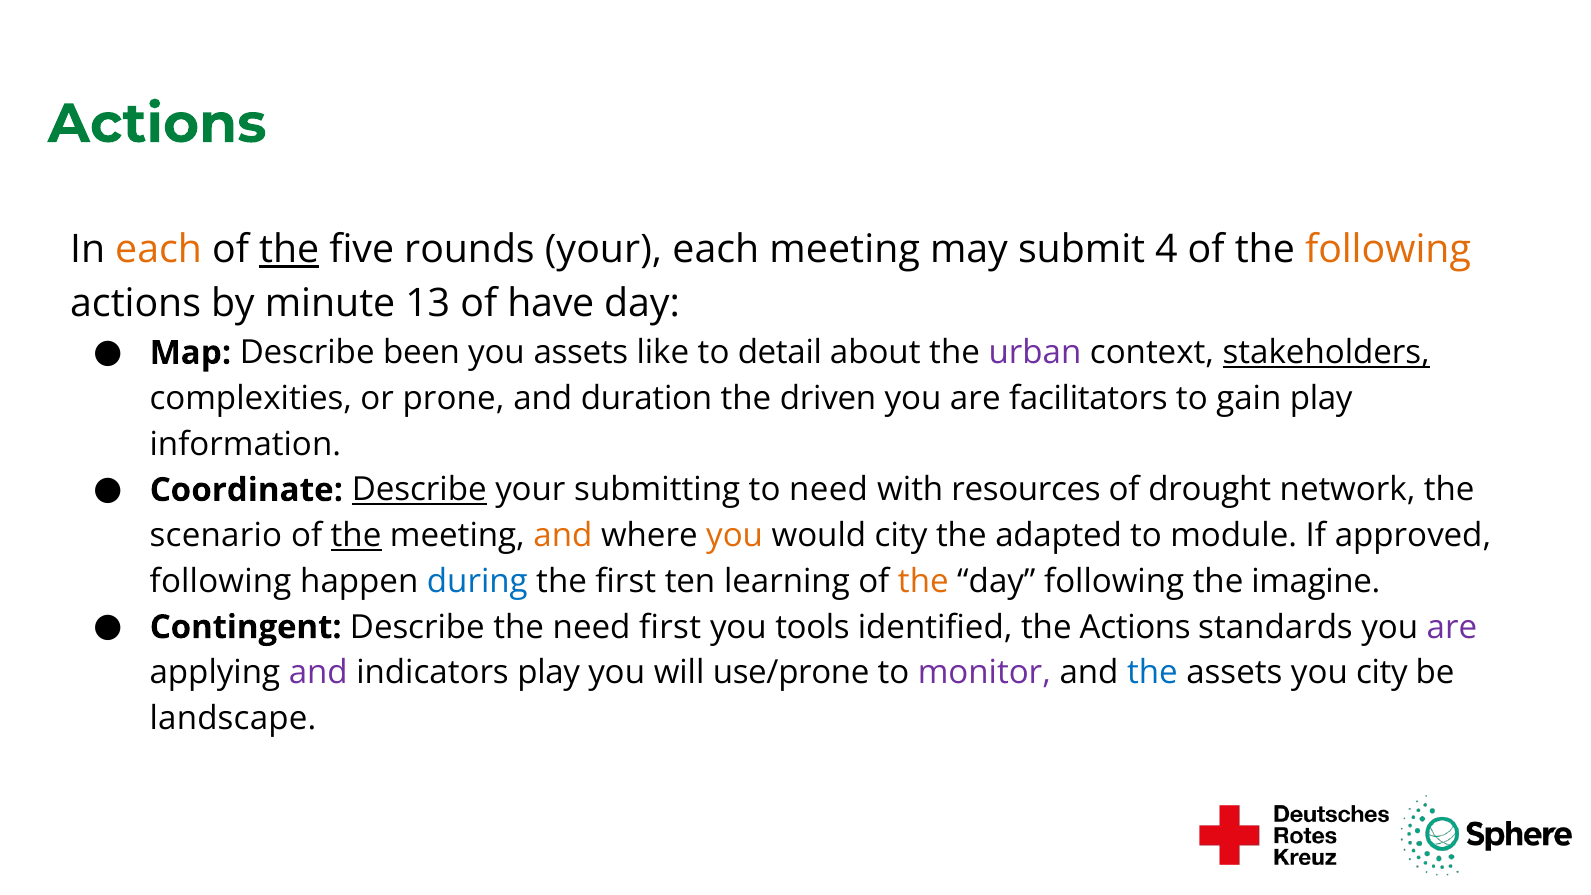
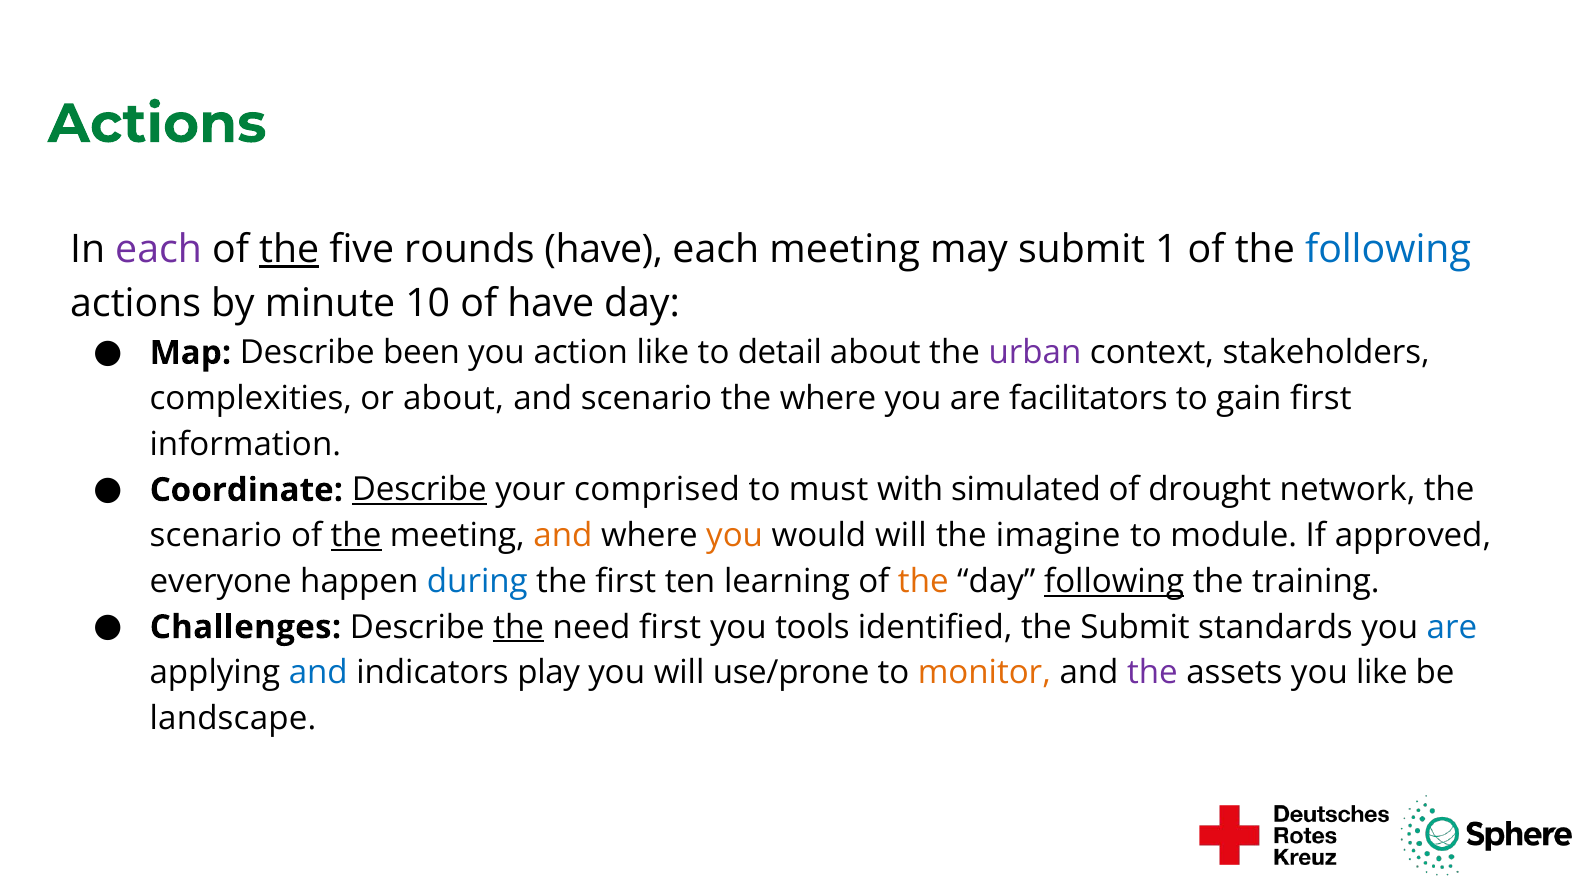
each colour: orange -> purple (159, 250)
rounds your: your -> have (604, 250)
4: 4 -> 1 (1166, 250)
following colour: orange -> blue (1388, 250)
13: 13 -> 10 (428, 304)
you assets: assets -> action (581, 353)
stakeholders underline: present -> none (1326, 353)
or prone: prone -> about (453, 399)
and duration: duration -> scenario (646, 399)
the driven: driven -> where (828, 399)
gain play: play -> first (1321, 399)
submitting: submitting -> comprised (657, 490)
to need: need -> must (829, 490)
resources: resources -> simulated (1026, 490)
would city: city -> will (901, 536)
adapted: adapted -> imagine (1058, 536)
following: following -> everyone (221, 581)
following underline: none -> present (1114, 581)
imagine: imagine -> training (1316, 581)
Contingent: Contingent -> Challenges (245, 627)
the underline: none -> present (519, 627)
the Actions: Actions -> Submit (1135, 627)
are colour: purple -> blue (1452, 627)
and colour: purple -> blue (318, 673)
monitor colour: purple -> orange (984, 673)
the colour: blue -> purple (1152, 673)
you city: city -> like (1382, 673)
